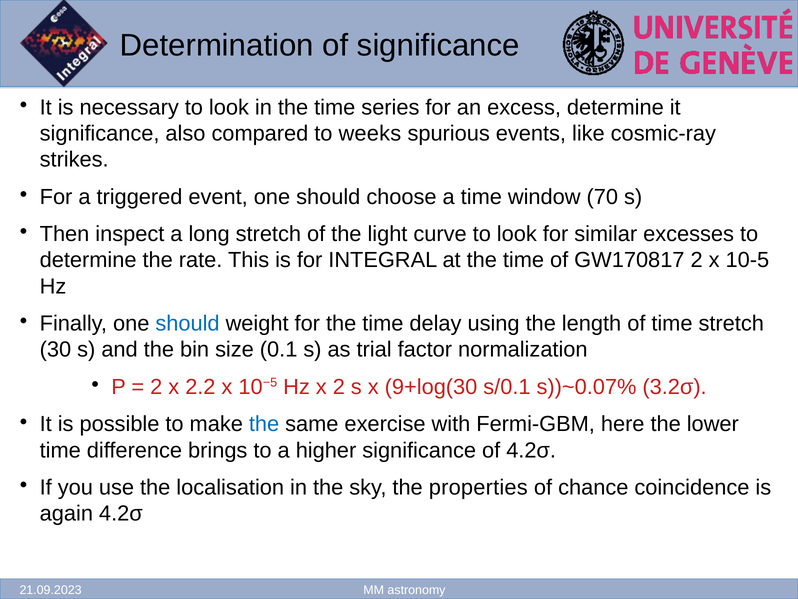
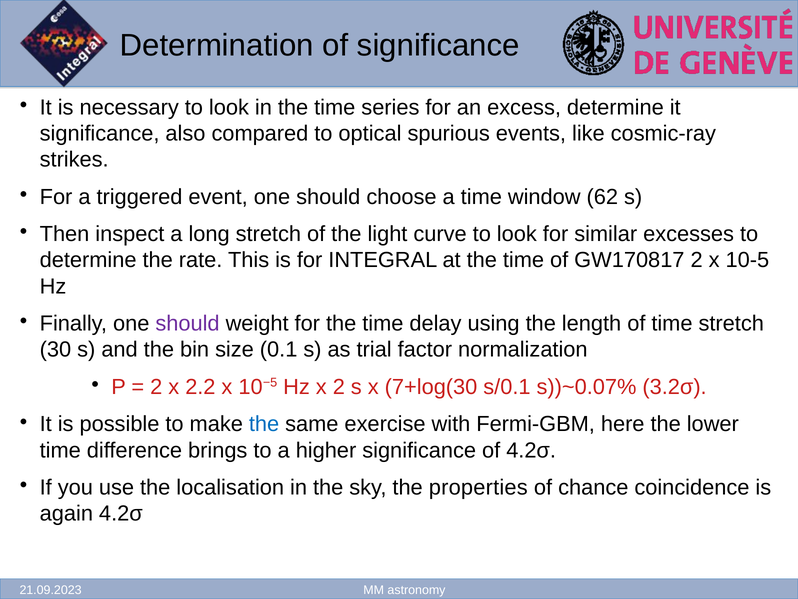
weeks: weeks -> optical (370, 133)
70: 70 -> 62 (602, 197)
should colour: blue -> purple (187, 323)
9+log(30: 9+log(30 -> 7+log(30 (431, 387)
